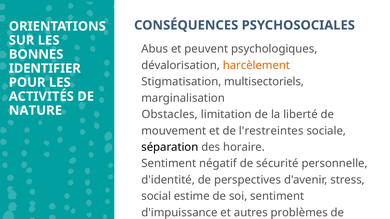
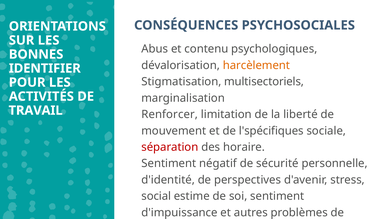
peuvent: peuvent -> contenu (206, 49)
NATURE: NATURE -> TRAVAIL (36, 111)
Obstacles: Obstacles -> Renforcer (170, 115)
l'restreintes: l'restreintes -> l'spécifiques (271, 131)
séparation colour: black -> red (170, 147)
